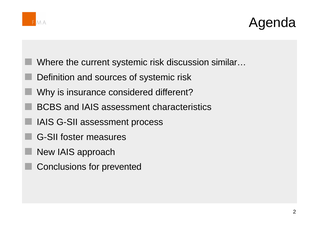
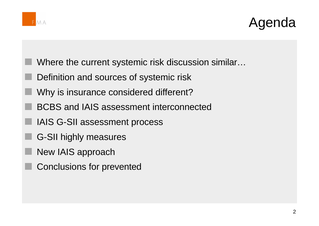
characteristics: characteristics -> interconnected (182, 107)
foster: foster -> highly (72, 137)
